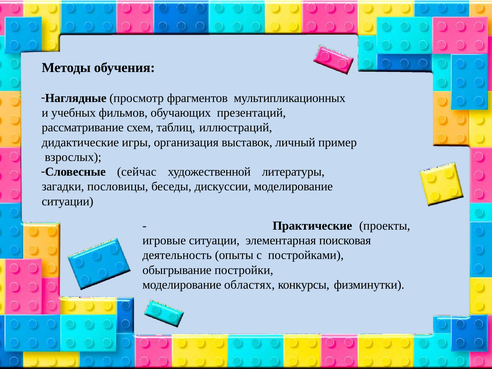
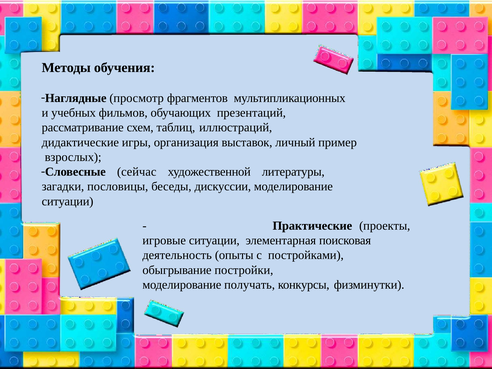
областях: областях -> получать (250, 285)
